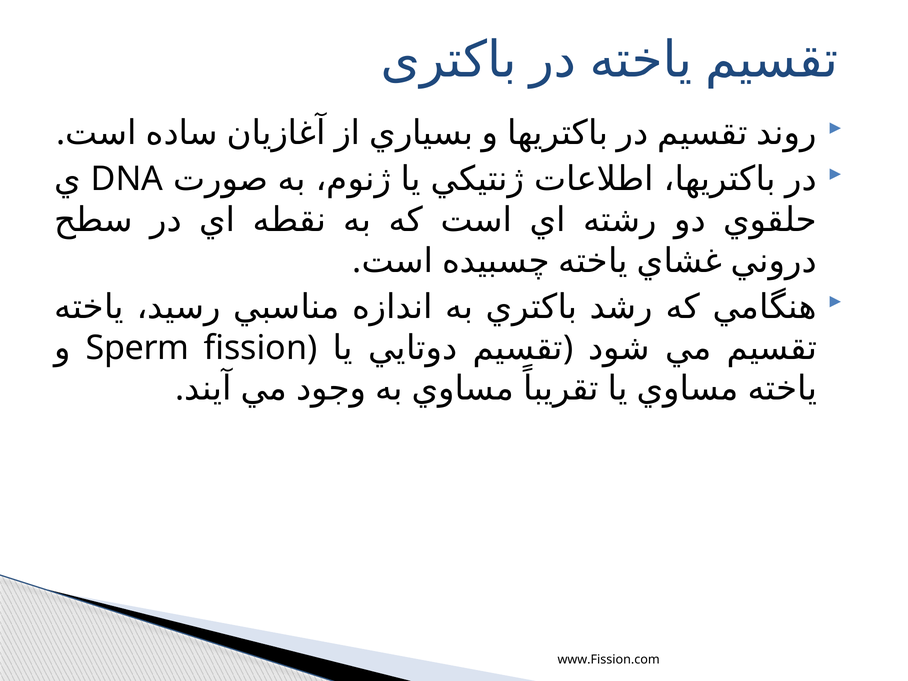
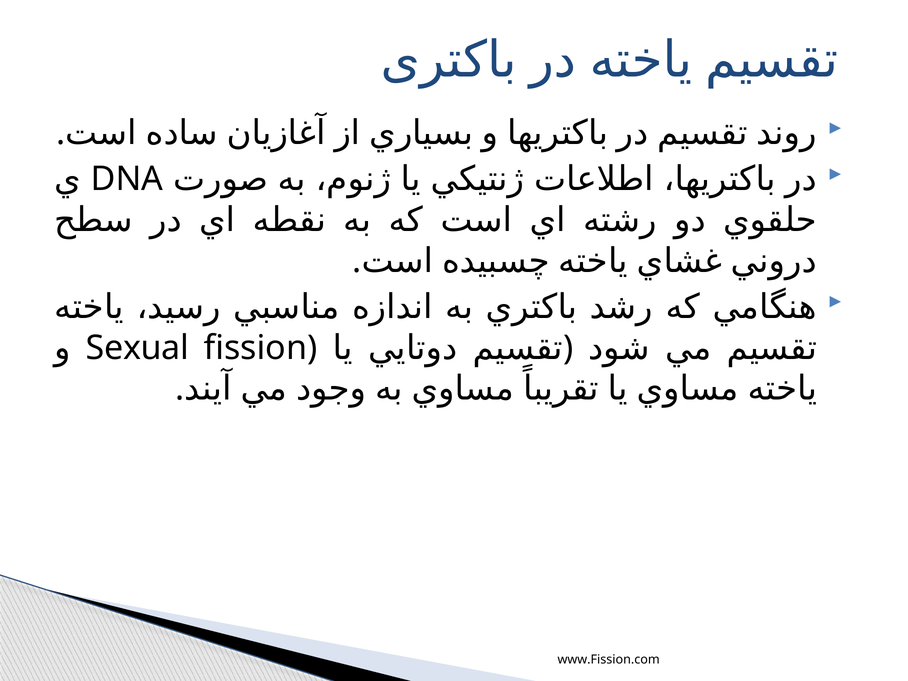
Sperm: Sperm -> Sexual (137, 348)
